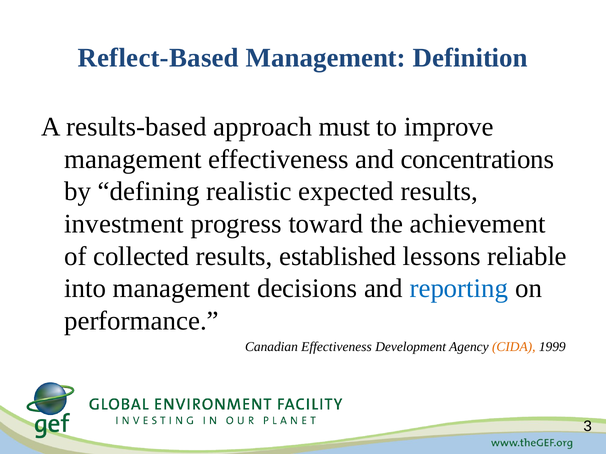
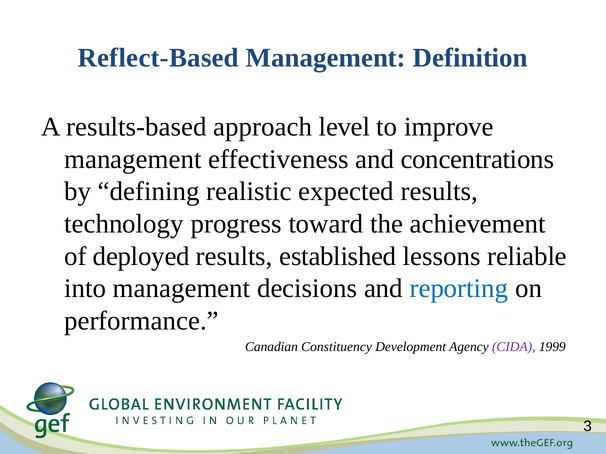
must: must -> level (344, 127)
investment: investment -> technology (124, 224)
collected: collected -> deployed (141, 256)
Canadian Effectiveness: Effectiveness -> Constituency (337, 347)
CIDA colour: orange -> purple (514, 347)
